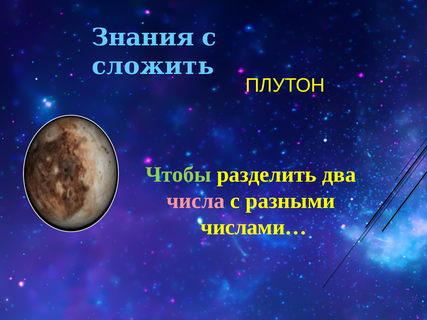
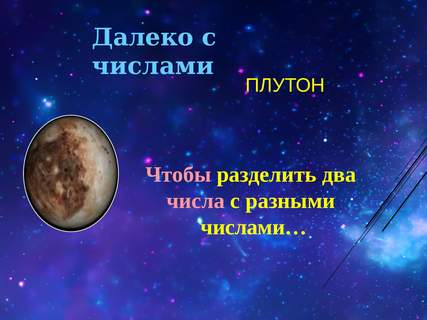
Знания: Знания -> Далеко (143, 37)
сложить: сложить -> числами (153, 66)
Чтобы colour: light green -> pink (178, 175)
